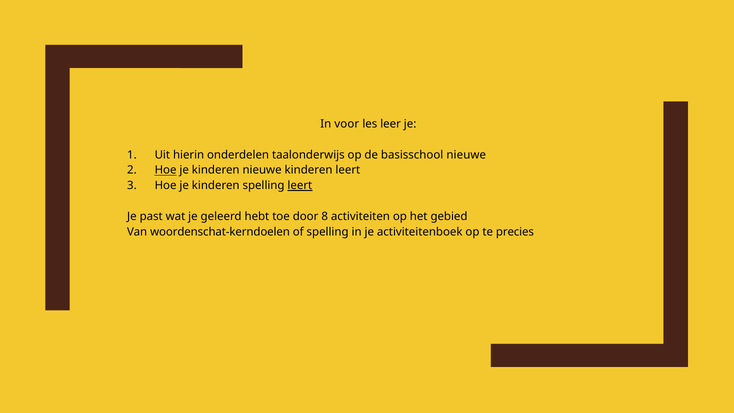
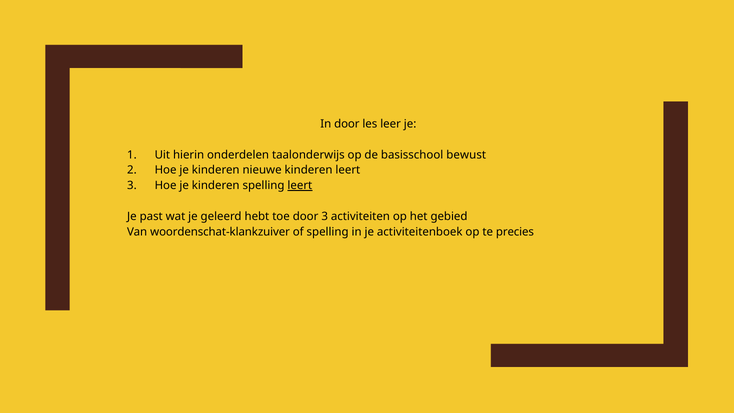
In voor: voor -> door (347, 124)
basisschool nieuwe: nieuwe -> bewust (466, 155)
Hoe underline: present -> none (166, 170)
door 8: 8 -> 3 (325, 216)
woordenschat-kerndoelen: woordenschat-kerndoelen -> woordenschat-klankzuiver (220, 232)
